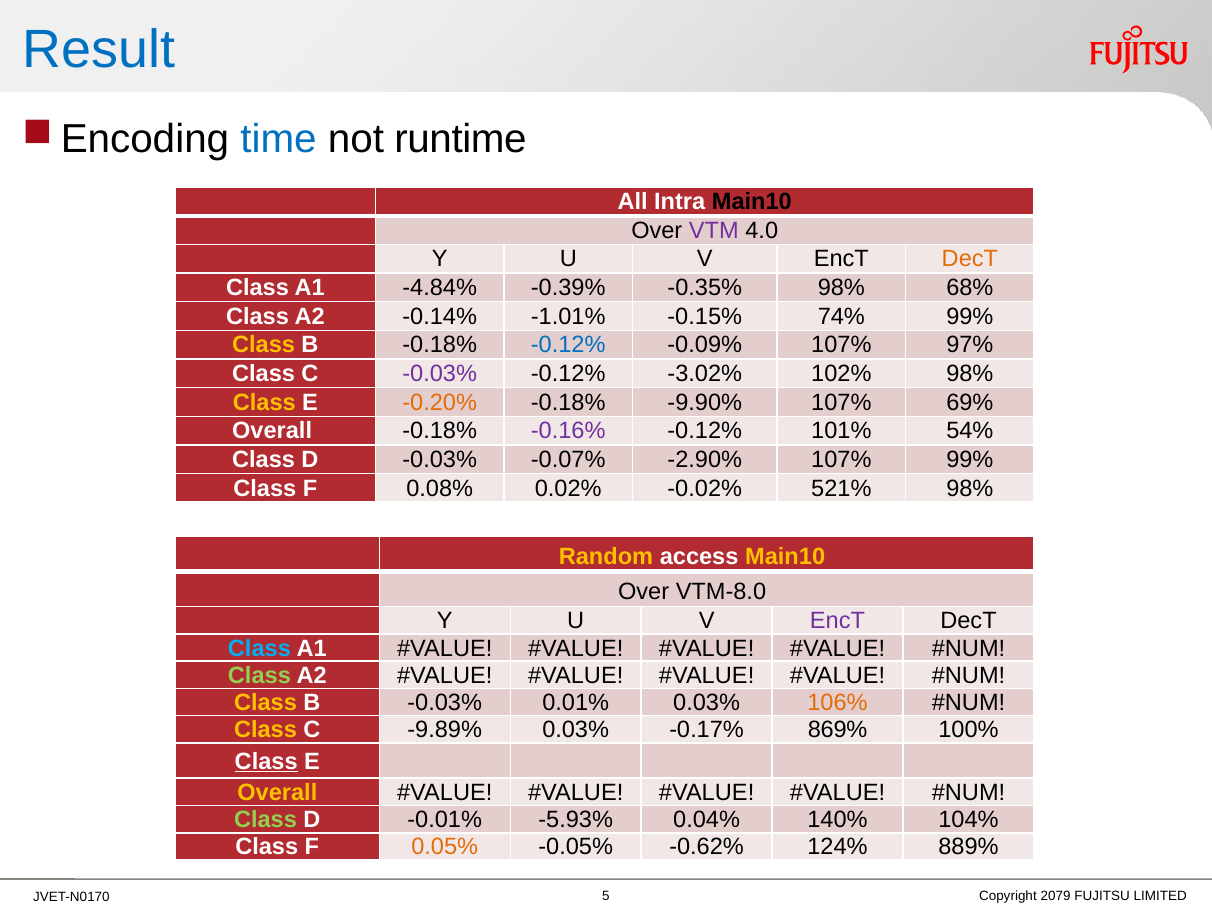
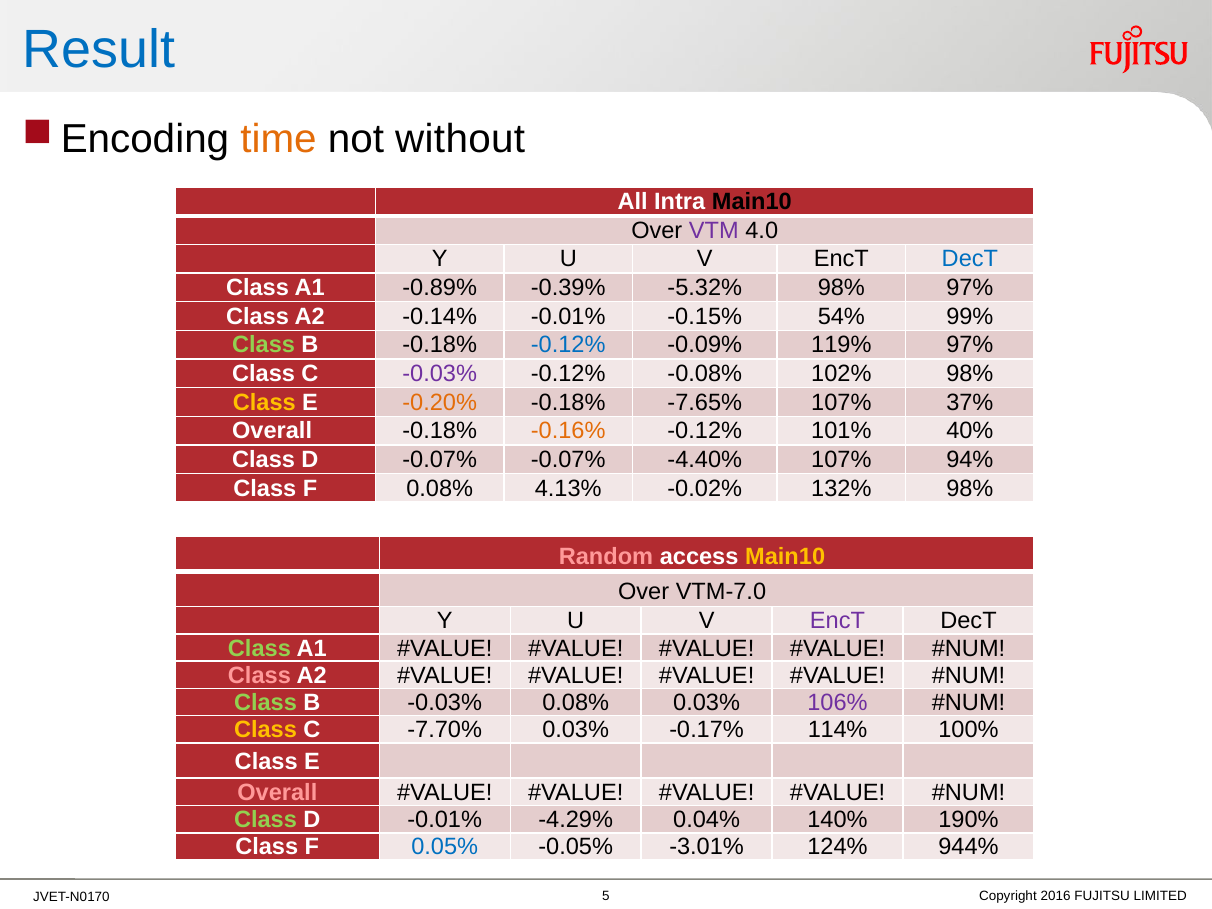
time colour: blue -> orange (279, 139)
runtime: runtime -> without (460, 139)
DecT colour: orange -> blue (970, 259)
-4.84%: -4.84% -> -0.89% (440, 288)
-0.35%: -0.35% -> -5.32% (705, 288)
98% 68%: 68% -> 97% (970, 288)
-0.14% -1.01%: -1.01% -> -0.01% (568, 316)
74%: 74% -> 54% (841, 316)
Class colour: yellow -> light green (264, 345)
-0.09% 107%: 107% -> 119% (841, 345)
-3.02%: -3.02% -> -0.08% (705, 374)
-9.90%: -9.90% -> -7.65% (705, 402)
69%: 69% -> 37% (970, 402)
-0.16% colour: purple -> orange (568, 431)
54%: 54% -> 40% (970, 431)
D -0.03%: -0.03% -> -0.07% (440, 460)
-2.90%: -2.90% -> -4.40% (705, 460)
107% 99%: 99% -> 94% (970, 460)
0.02%: 0.02% -> 4.13% (568, 488)
521%: 521% -> 132% (841, 488)
Random colour: yellow -> pink (606, 557)
VTM-8.0: VTM-8.0 -> VTM-7.0 (721, 592)
Class colour: light blue -> light green (259, 648)
Class colour: light green -> pink (259, 676)
Class colour: yellow -> light green (265, 703)
-0.03% 0.01%: 0.01% -> 0.08% (576, 703)
106% colour: orange -> purple (838, 703)
-9.89%: -9.89% -> -7.70% (445, 730)
869%: 869% -> 114% (838, 730)
Class underline: present -> none (266, 761)
Overall colour: yellow -> pink (277, 793)
-5.93%: -5.93% -> -4.29% (576, 820)
104%: 104% -> 190% (968, 820)
0.05% colour: orange -> blue (445, 847)
-0.62%: -0.62% -> -3.01% (707, 847)
889%: 889% -> 944% (968, 847)
2079: 2079 -> 2016 (1056, 896)
